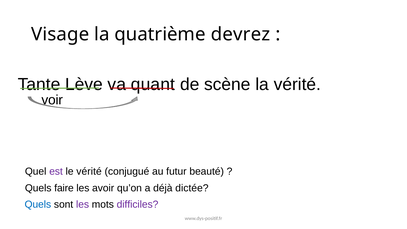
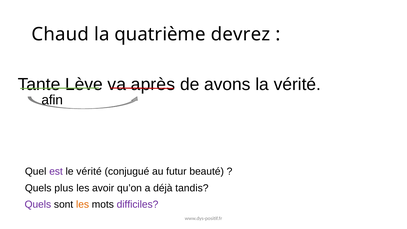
Visage: Visage -> Chaud (60, 34)
quant: quant -> après (153, 85)
scène: scène -> avons (227, 85)
voir: voir -> afin (52, 100)
faire: faire -> plus (64, 188)
dictée: dictée -> tandis (192, 188)
Quels colour: blue -> purple (38, 205)
les colour: purple -> orange (83, 205)
